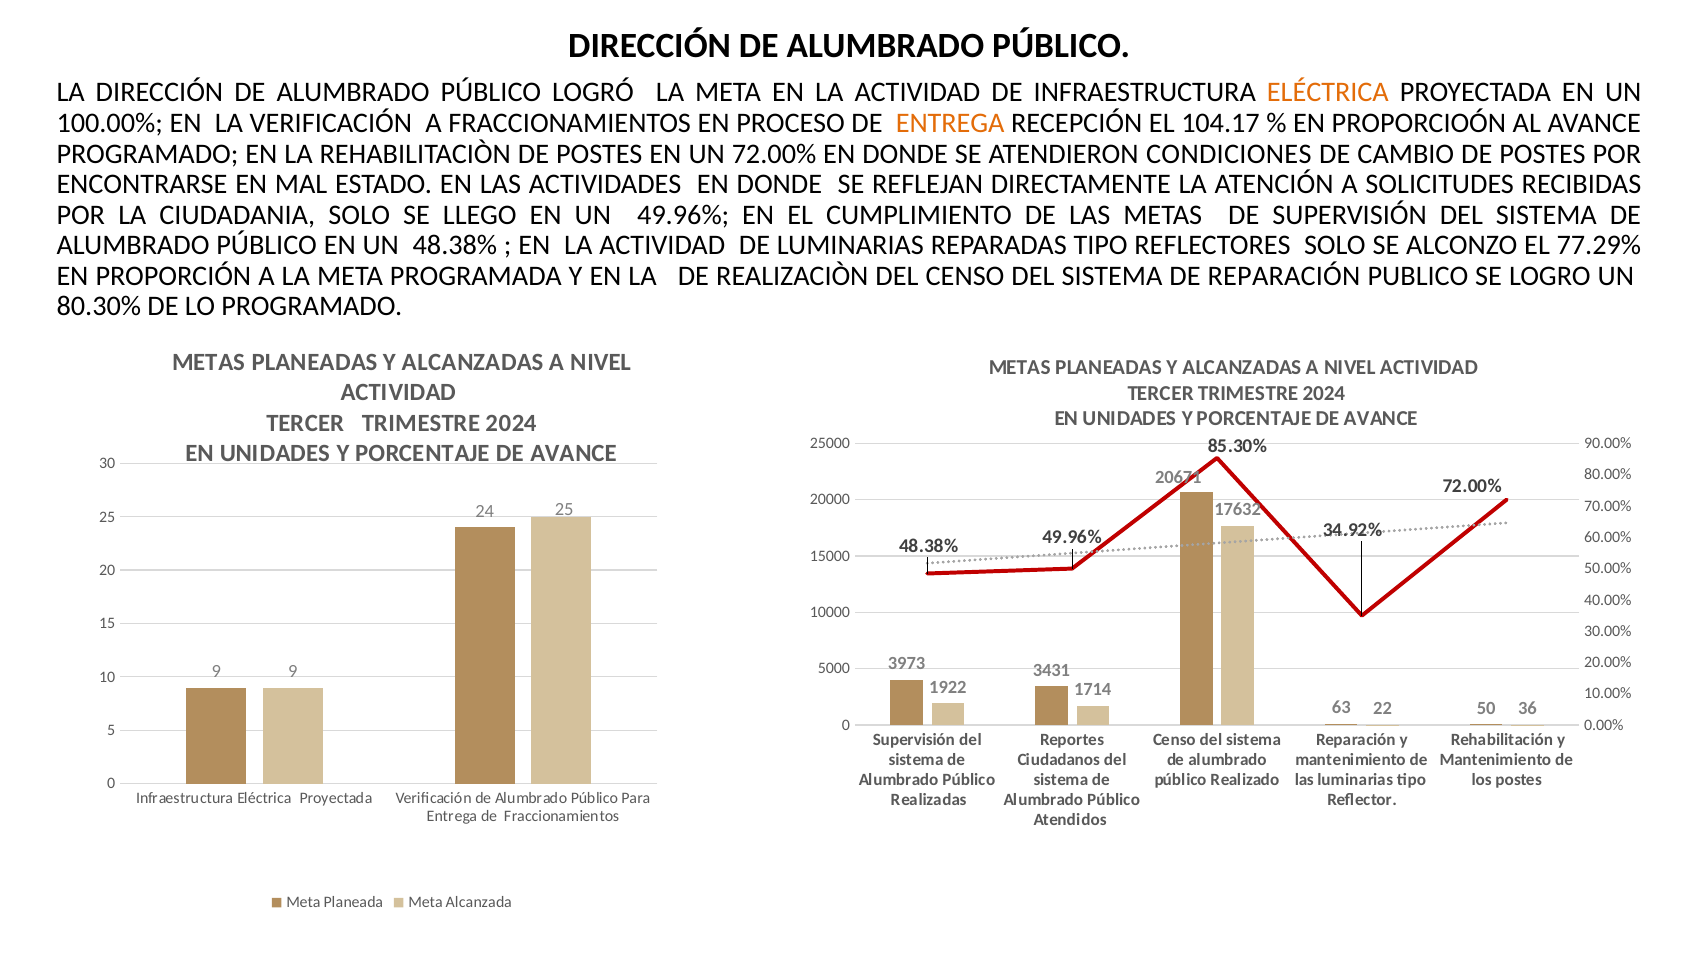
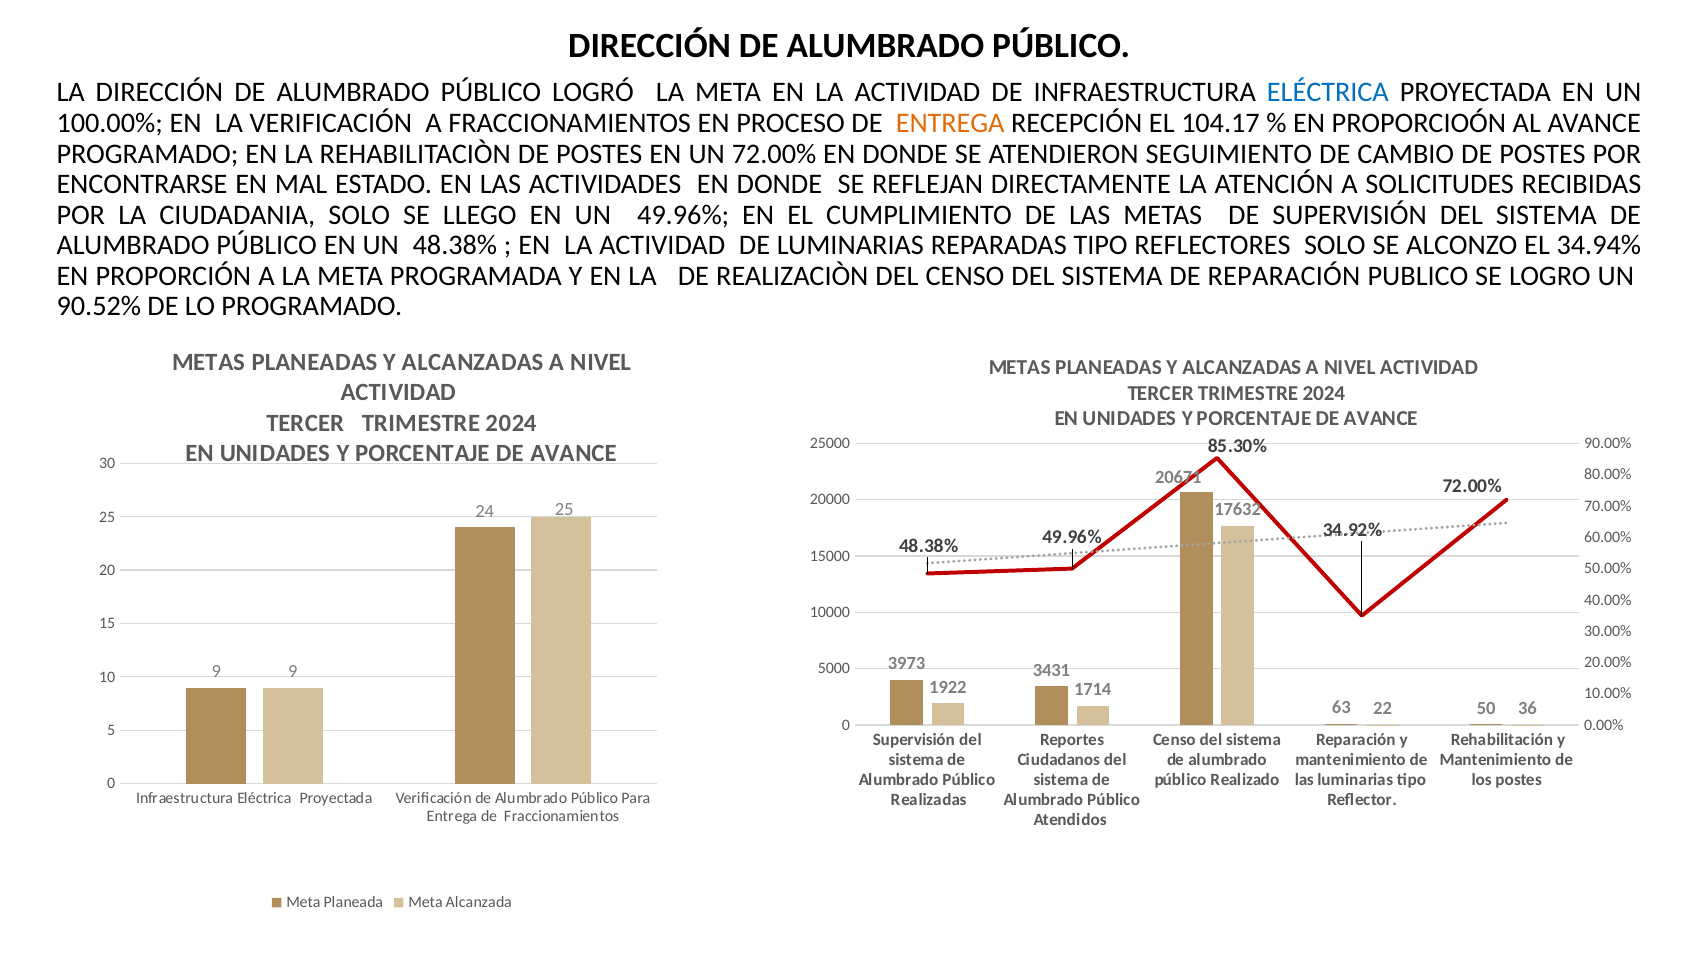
ELÉCTRICA colour: orange -> blue (1328, 93)
CONDICIONES: CONDICIONES -> SEGUIMIENTO (1229, 154)
77.29%: 77.29% -> 34.94% (1599, 246)
80.30%: 80.30% -> 90.52% (99, 307)
